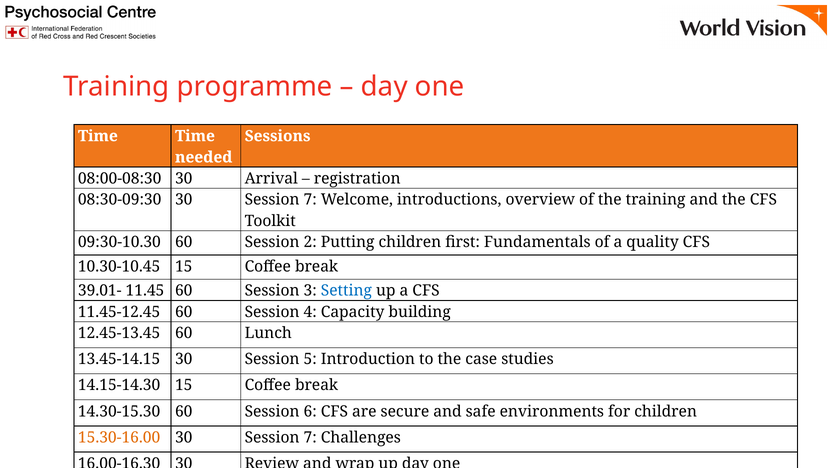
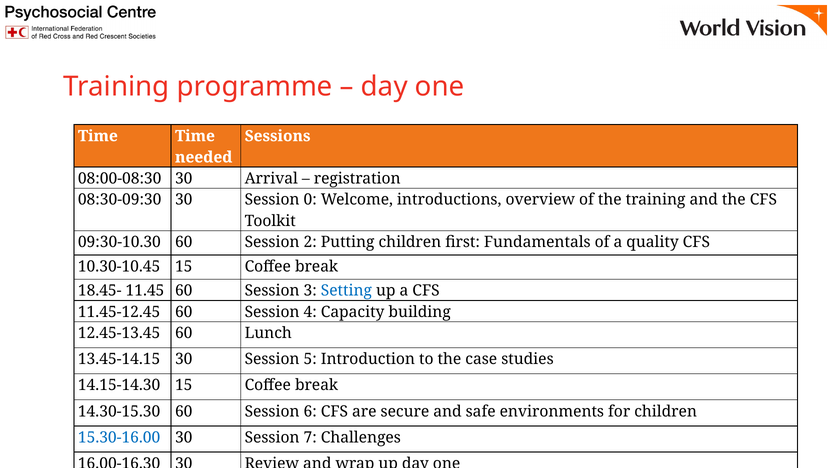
08:30-09:30 30 Session 7: 7 -> 0 (310, 200)
39.01-: 39.01- -> 18.45- (100, 291)
15.30-16.00 colour: orange -> blue (119, 437)
